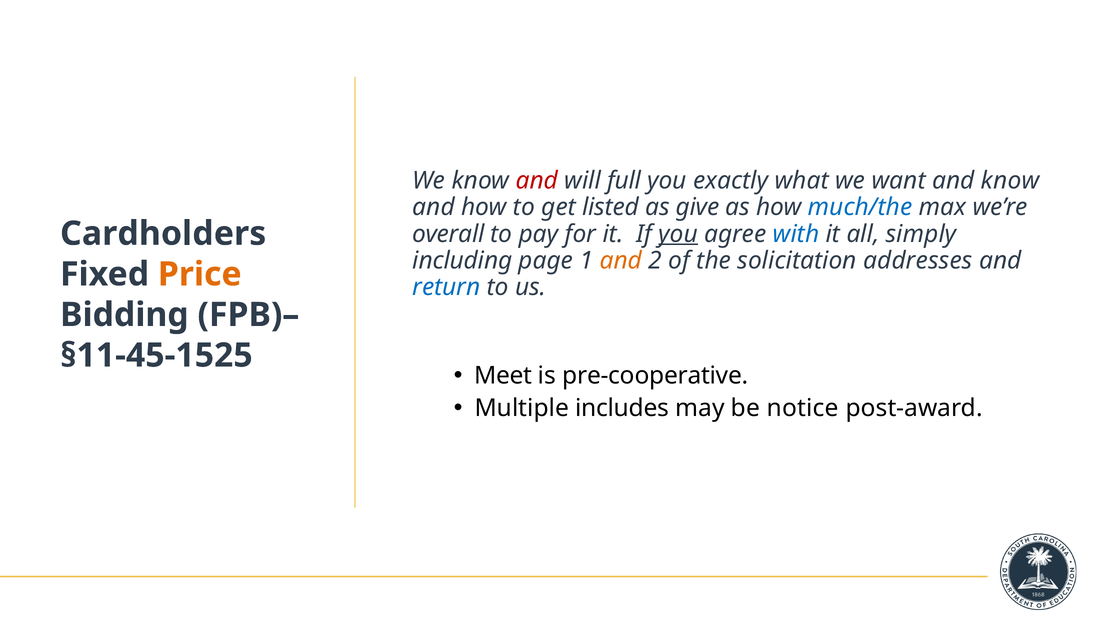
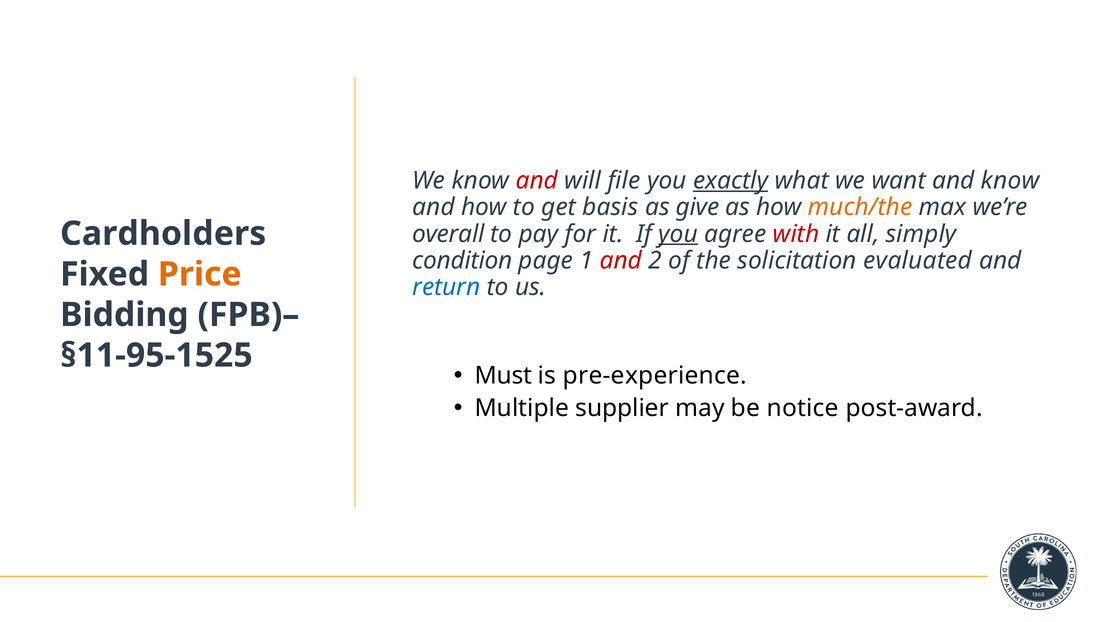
full: full -> file (624, 181)
exactly underline: none -> present (731, 181)
listed: listed -> basis (610, 207)
much/the colour: blue -> orange (860, 207)
with colour: blue -> red (796, 234)
including: including -> condition (462, 261)
and colour: orange -> red (621, 261)
addresses: addresses -> evaluated (918, 261)
§11-45-1525: §11-45-1525 -> §11-95-1525 (156, 356)
Meet: Meet -> Must (503, 376)
pre-cooperative: pre-cooperative -> pre-experience (655, 376)
includes: includes -> supplier (622, 408)
